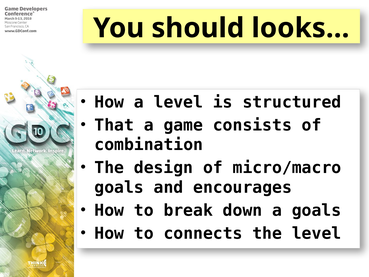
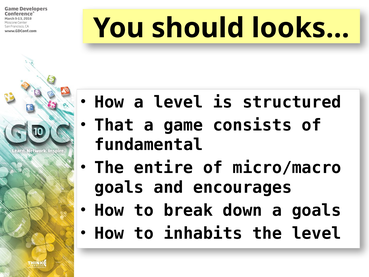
combination: combination -> fundamental (149, 145)
design: design -> entire (163, 168)
connects: connects -> inhabits (203, 233)
